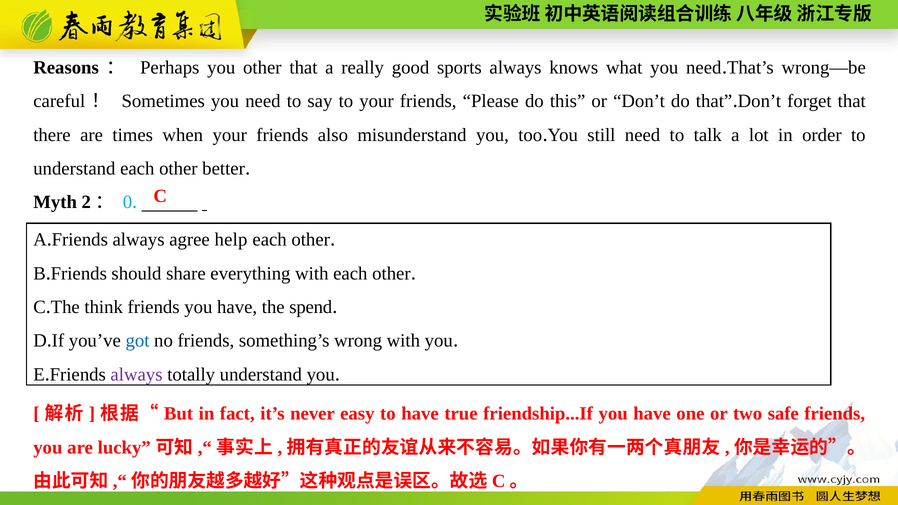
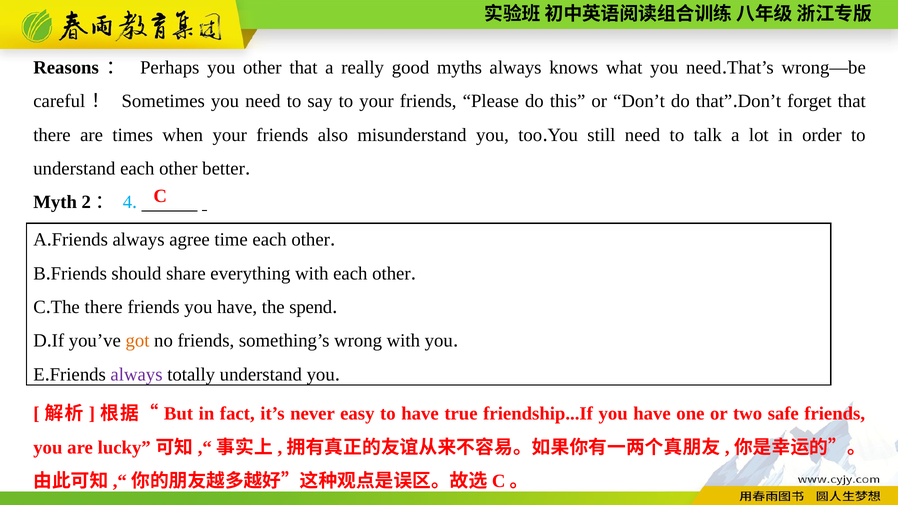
sports: sports -> myths (459, 68)
0: 0 -> 4 (127, 202)
help: help -> time (231, 240)
The think: think -> there (104, 307)
got colour: blue -> orange (137, 341)
